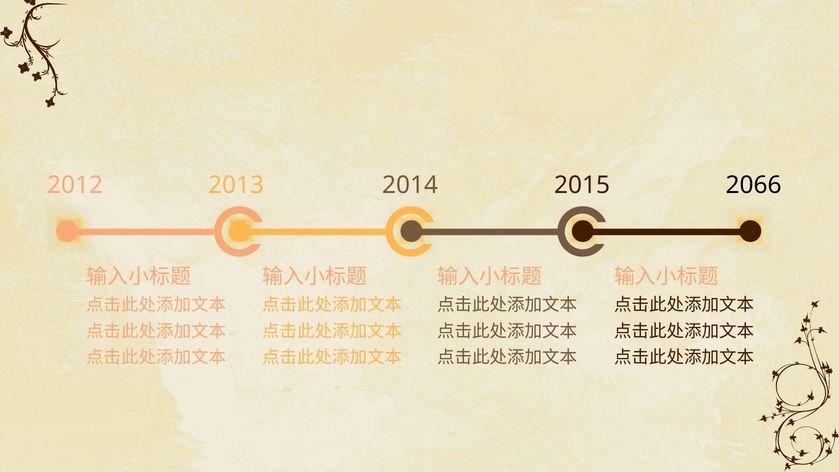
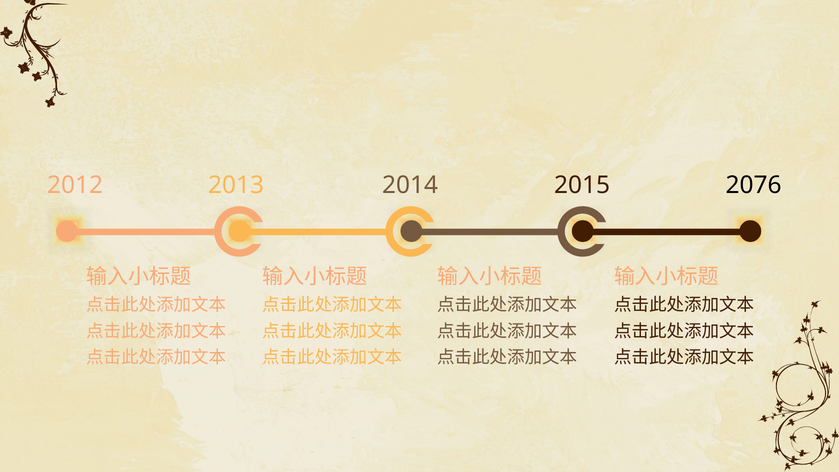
2066: 2066 -> 2076 (754, 185)
